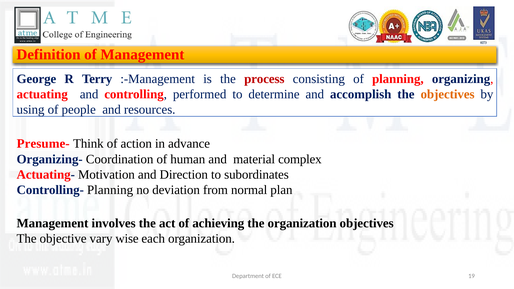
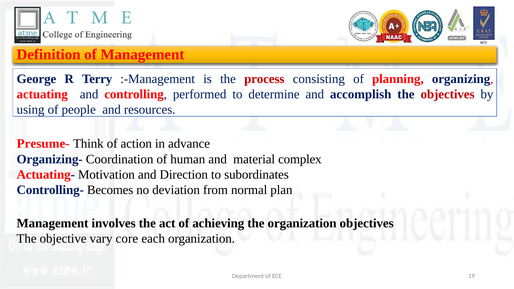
objectives colour: orange -> red (448, 94)
Controlling- Planning: Planning -> Becomes (110, 190)
wise: wise -> core (127, 239)
